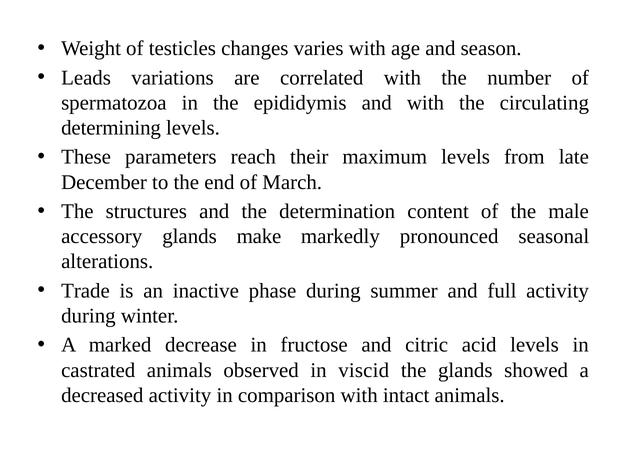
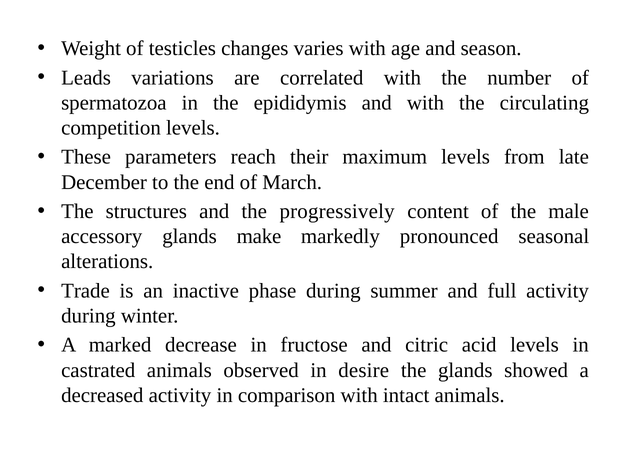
determining: determining -> competition (111, 128)
determination: determination -> progressively (337, 211)
viscid: viscid -> desire (364, 370)
